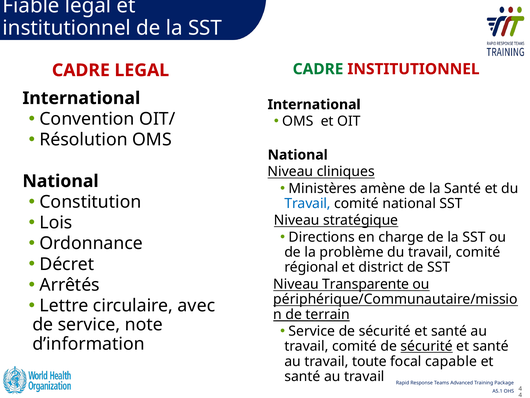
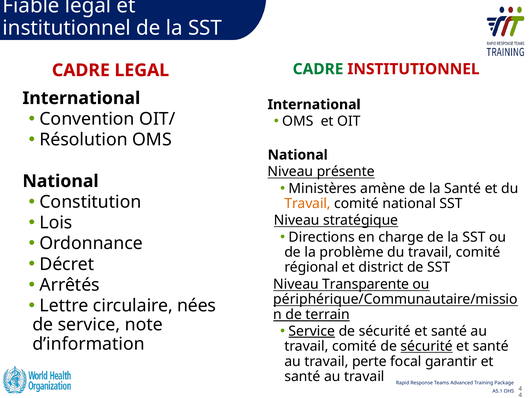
cliniques: cliniques -> présente (346, 171)
Travail colour: blue -> orange (308, 203)
avec: avec -> nées (197, 305)
Service underline: none -> present (312, 331)
toute: toute -> perte (369, 361)
capable: capable -> garantir (451, 361)
